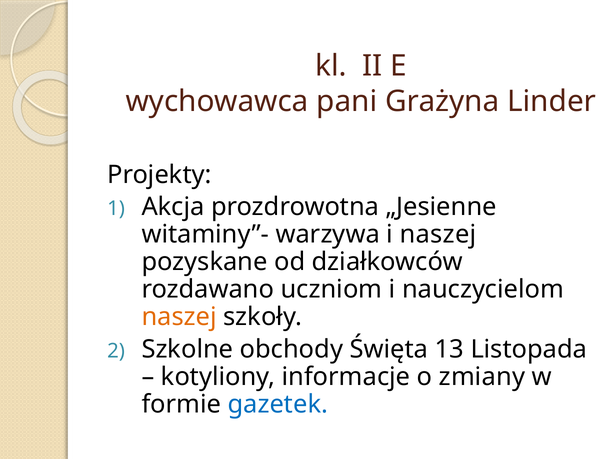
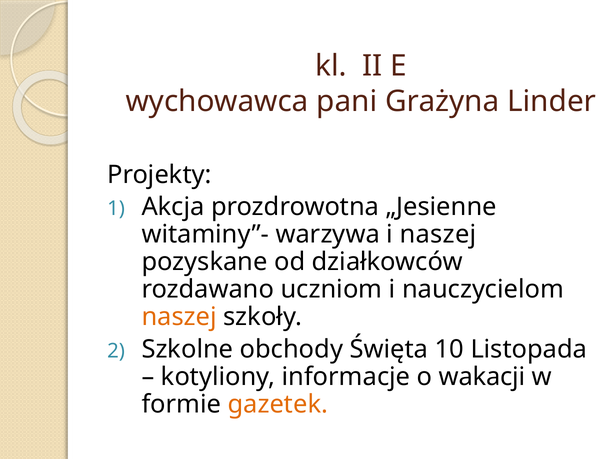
13: 13 -> 10 (449, 349)
zmiany: zmiany -> wakacji (482, 377)
gazetek colour: blue -> orange (278, 404)
